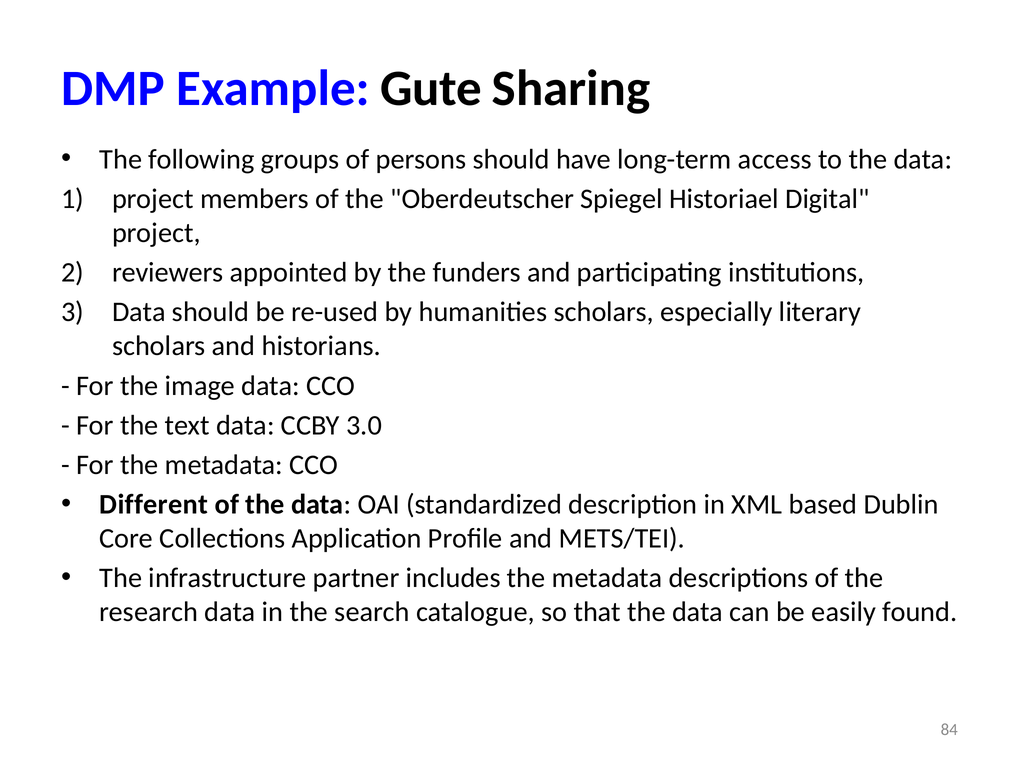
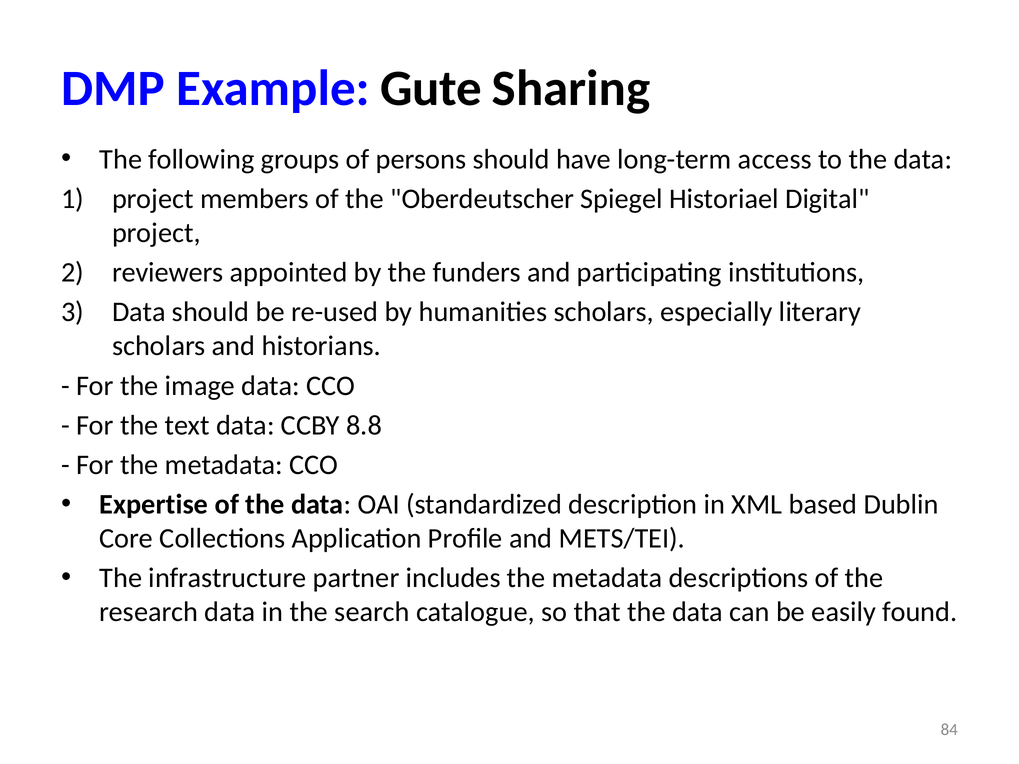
3.0: 3.0 -> 8.8 (364, 425)
Different: Different -> Expertise (154, 505)
